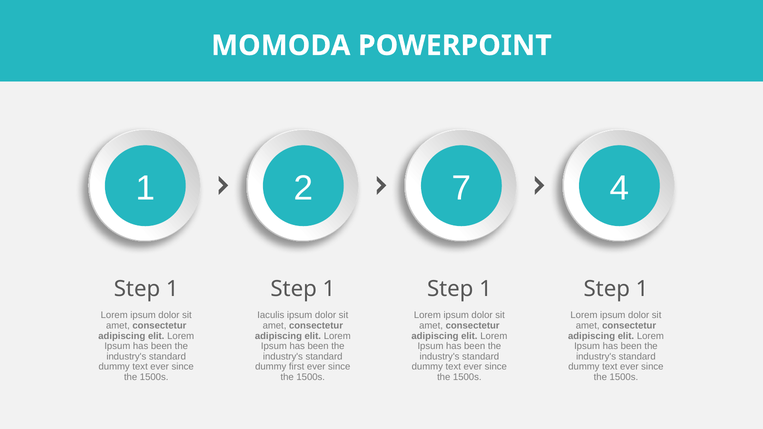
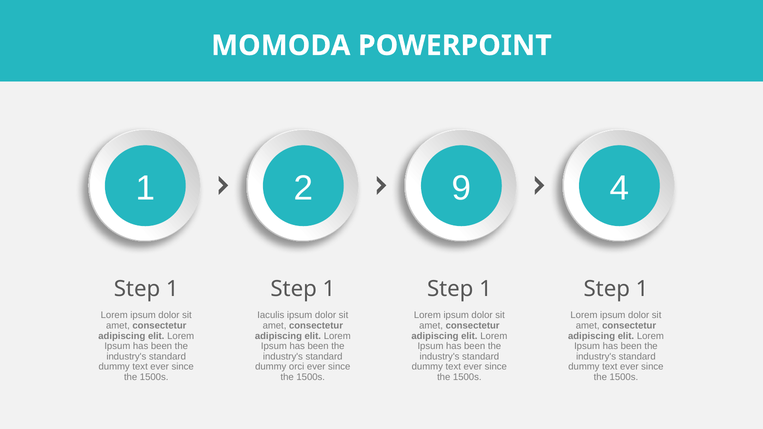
7: 7 -> 9 (461, 188)
first: first -> orci (297, 367)
